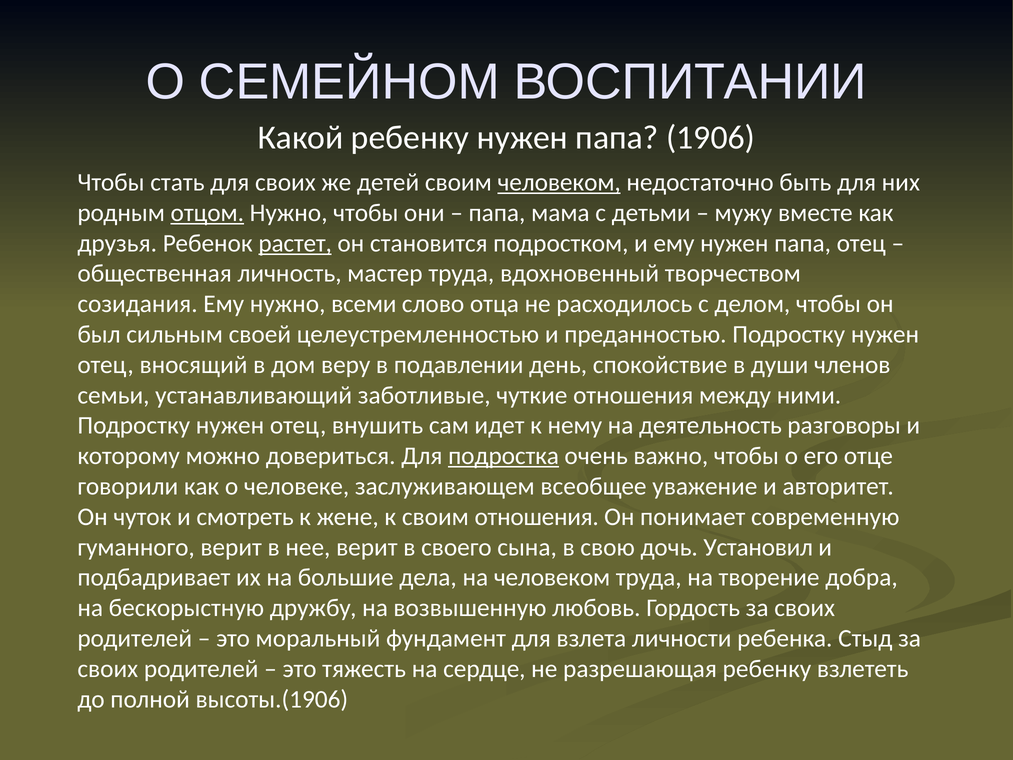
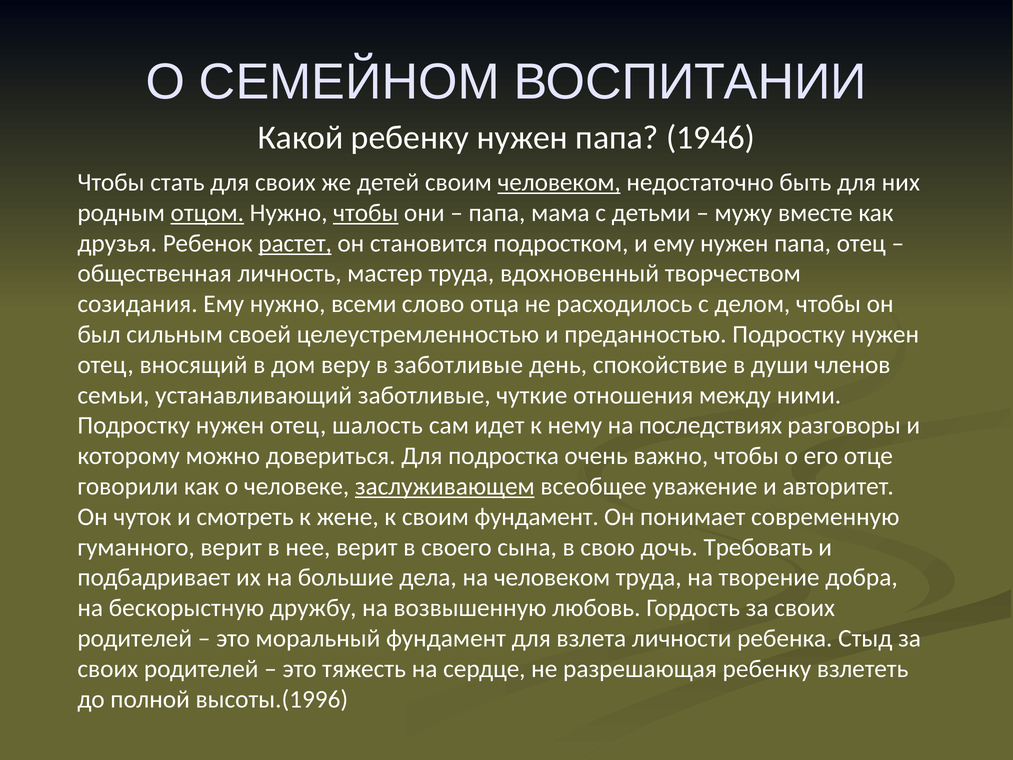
1906: 1906 -> 1946 (711, 137)
чтобы underline: none -> present (366, 213)
в подавлении: подавлении -> заботливые (458, 365)
внушить: внушить -> шалость (377, 425)
деятельность: деятельность -> последствиях (710, 425)
подростка underline: present -> none (504, 456)
заслуживающем underline: none -> present (445, 486)
своим отношения: отношения -> фундамент (537, 517)
Установил: Установил -> Требовать (758, 547)
высоты.(1906: высоты.(1906 -> высоты.(1996 (272, 699)
